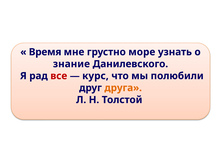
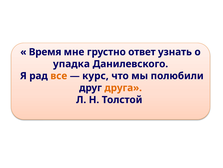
море: море -> ответ (142, 52)
знание: знание -> упадка (71, 64)
все colour: red -> orange (59, 76)
